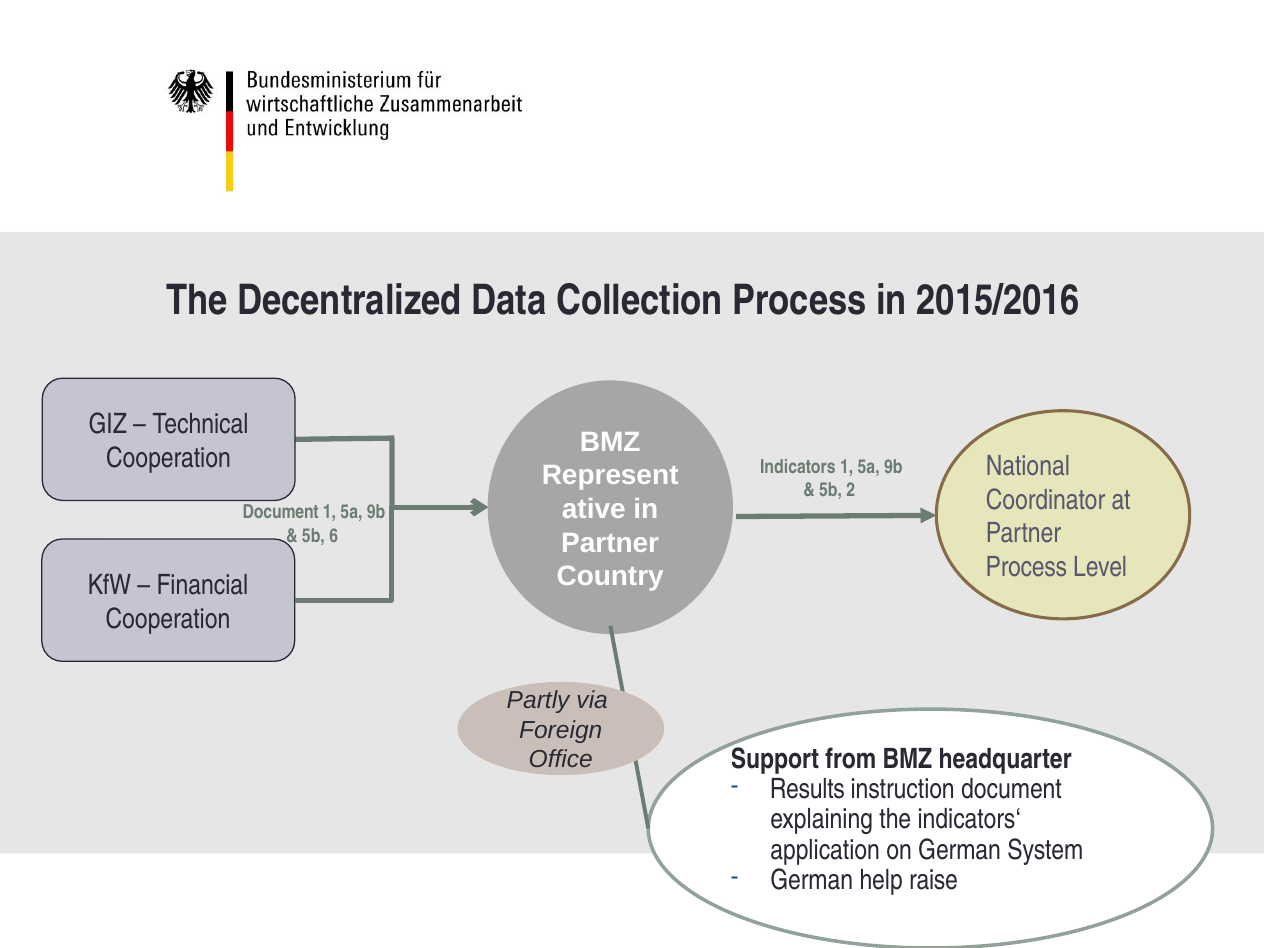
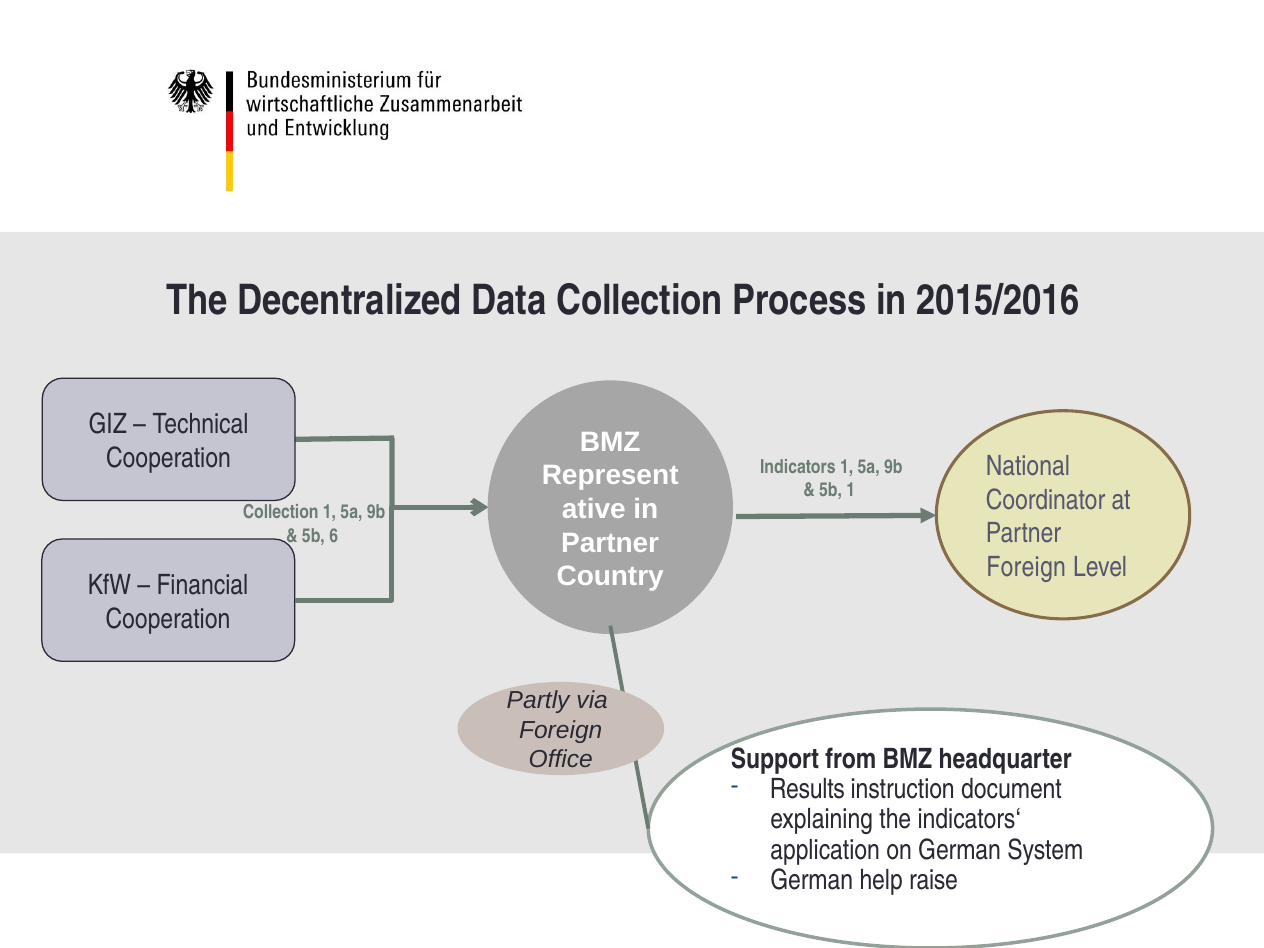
5b 2: 2 -> 1 (851, 490)
Document: Document -> Collection (281, 512)
Process: Process -> Foreign (1026, 567)
